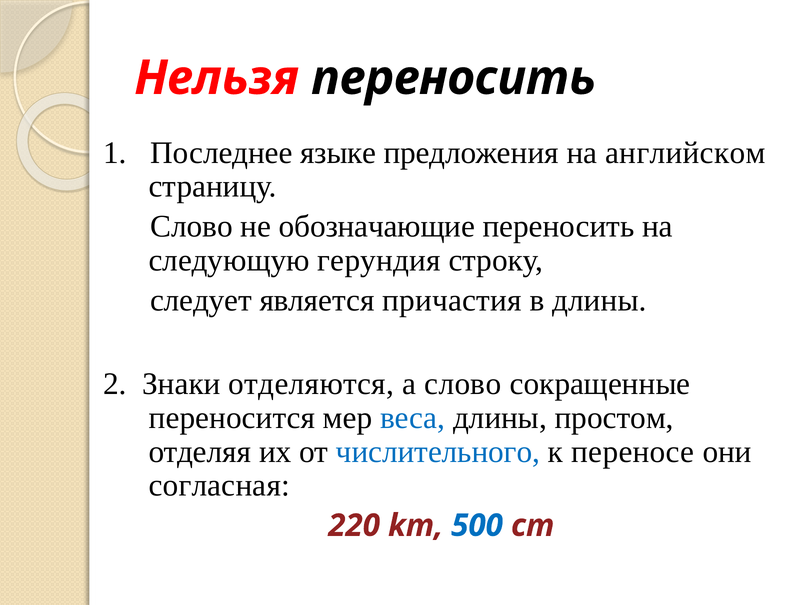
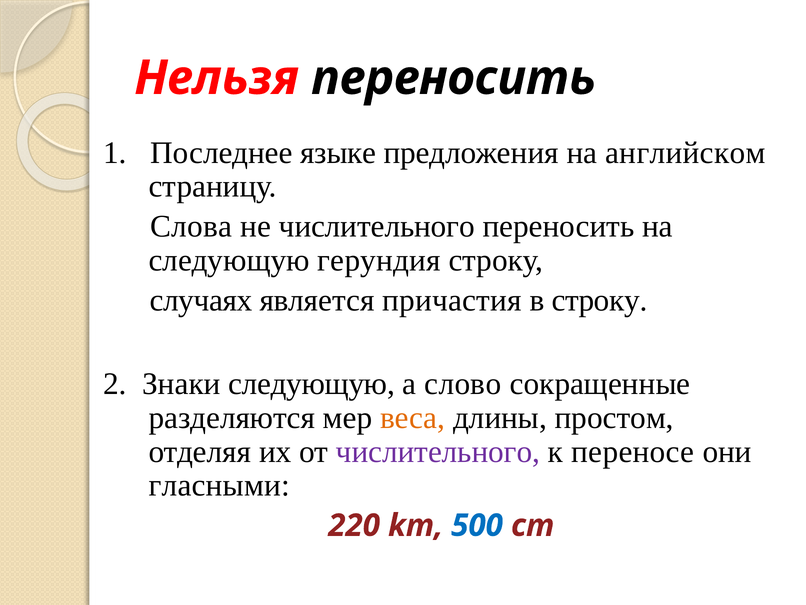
Слово: Слово -> Слова (191, 226)
не обозначающие: обозначающие -> числительного (377, 226)
следует: следует -> случаях (201, 300)
в длины: длины -> строку (600, 300)
Знаки отделяются: отделяются -> следующую (312, 384)
переносится: переносится -> разделяются (232, 418)
веса colour: blue -> orange (413, 418)
числительного colour: blue -> purple (438, 451)
согласная: согласная -> гласными (219, 485)
